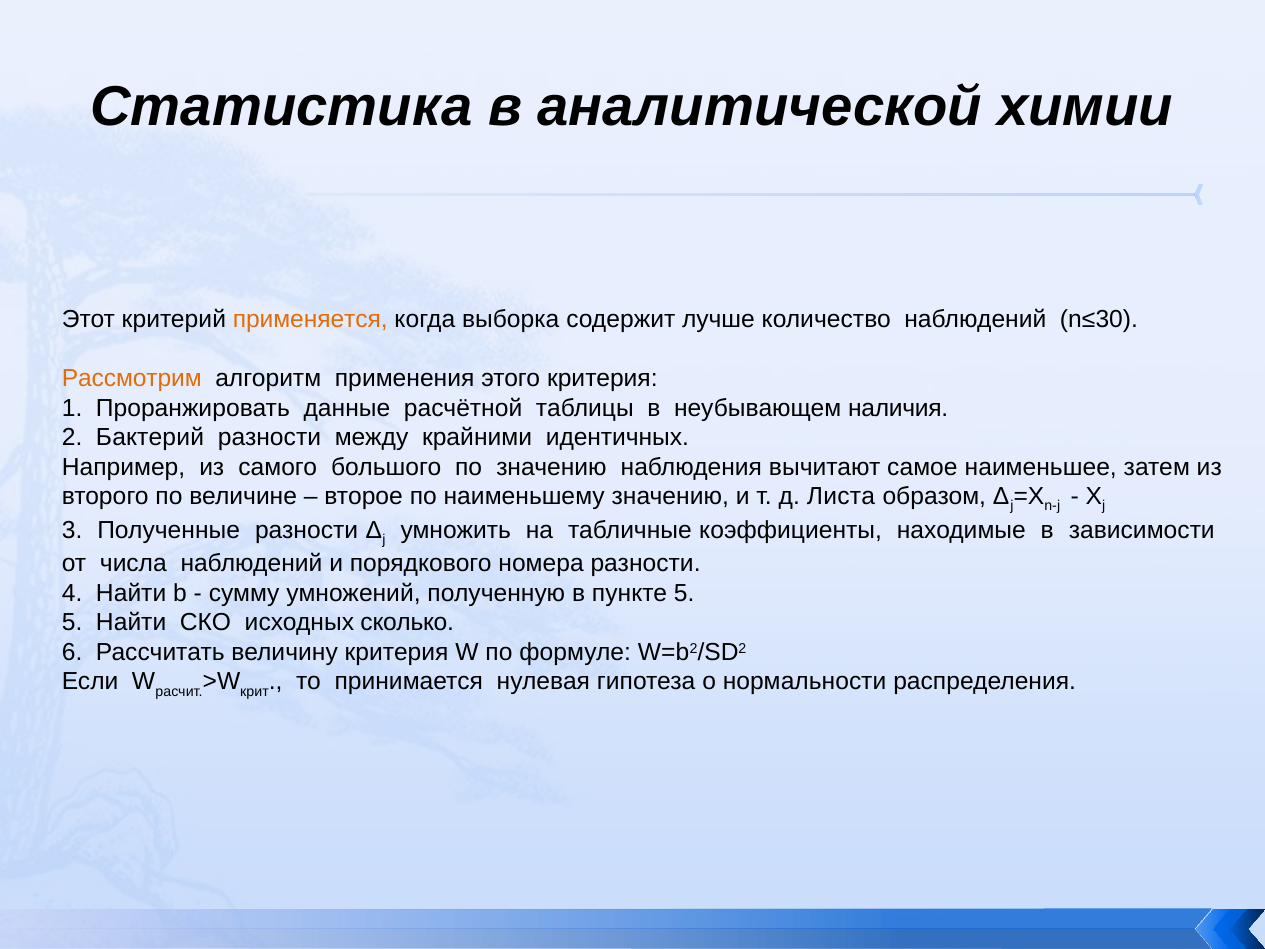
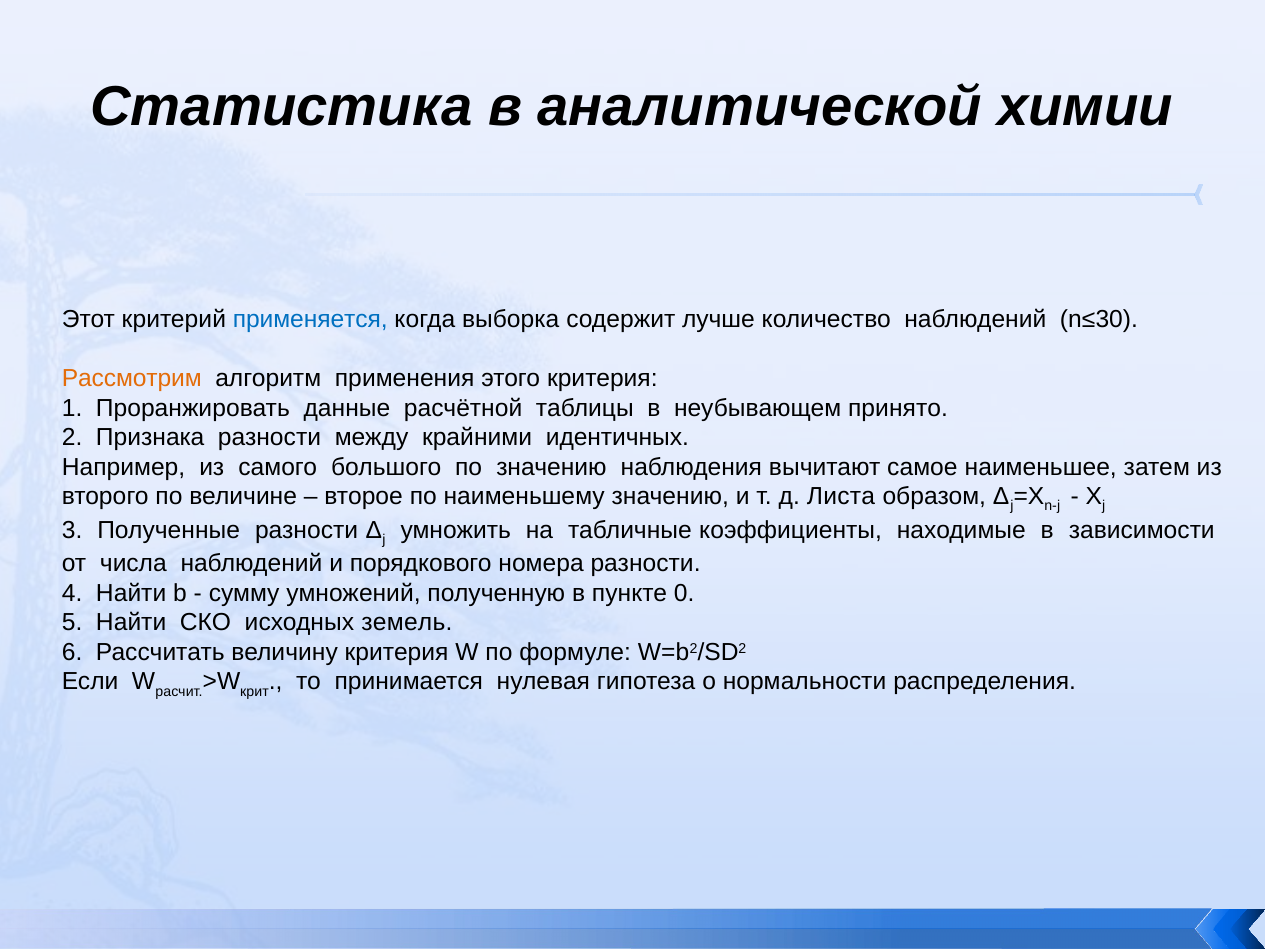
применяется colour: orange -> blue (310, 319)
наличия: наличия -> принято (898, 408)
Бактерий: Бактерий -> Признака (150, 437)
пункте 5: 5 -> 0 (684, 593)
сколько: сколько -> земель (407, 623)
